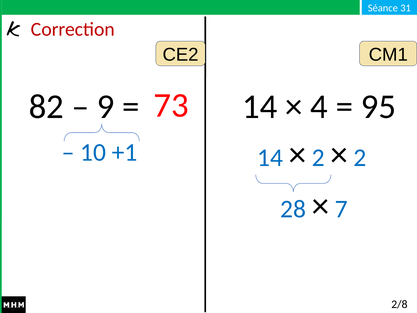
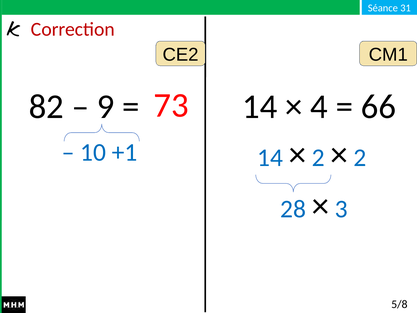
95: 95 -> 66 (379, 107)
7: 7 -> 3 (341, 209)
2/8: 2/8 -> 5/8 (399, 304)
